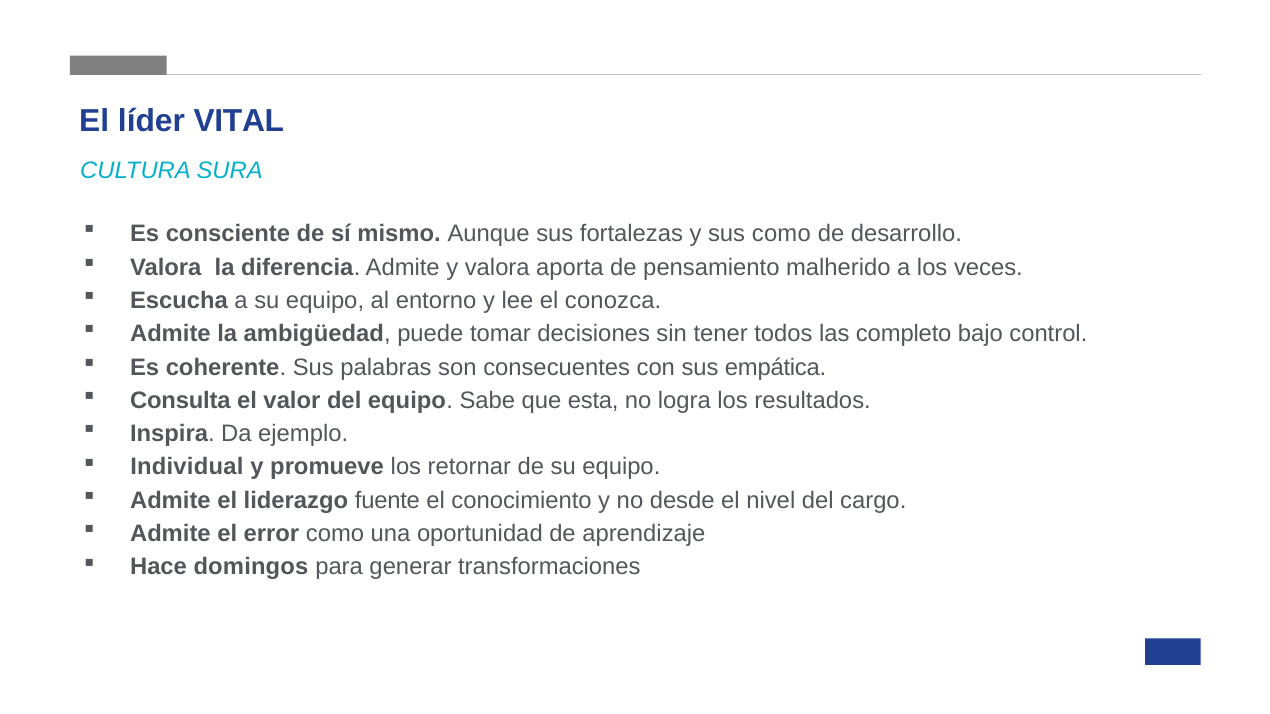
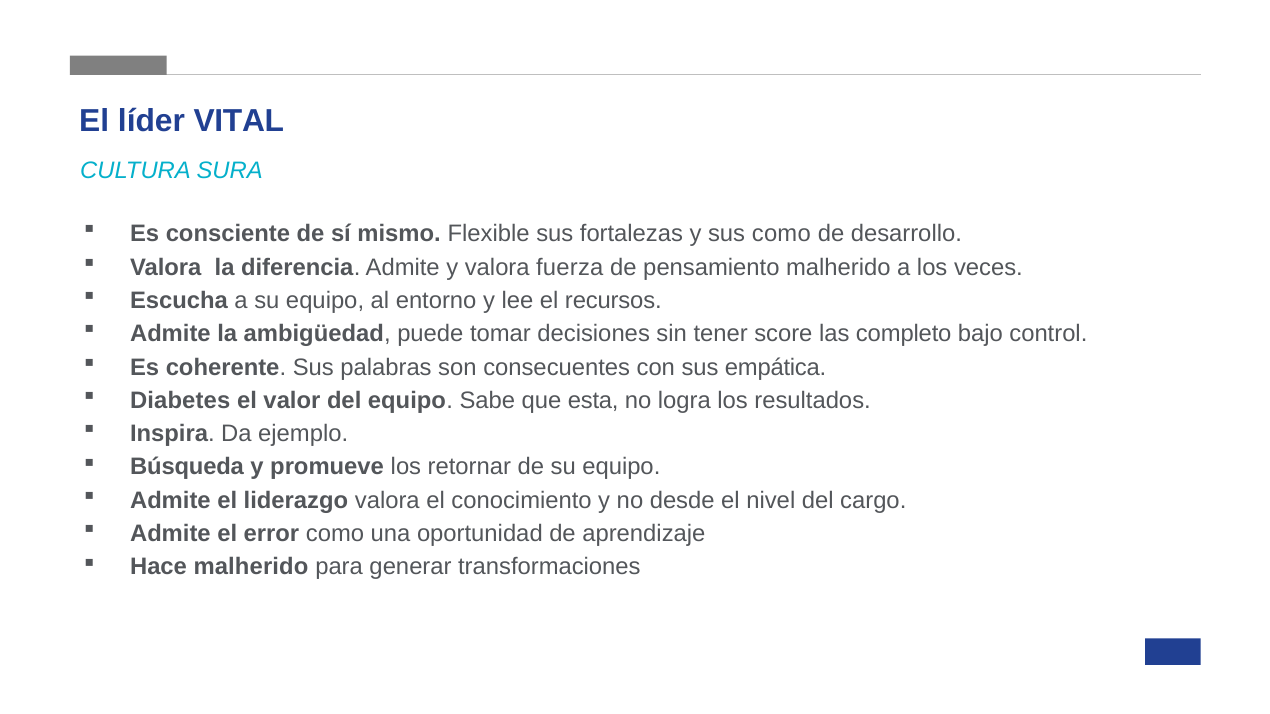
Aunque: Aunque -> Flexible (489, 234)
aporta: aporta -> fuerza (570, 267)
conozca: conozca -> recursos (613, 301)
todos: todos -> score (783, 334)
Consulta: Consulta -> Diabetes (180, 401)
Individual: Individual -> Búsqueda (187, 467)
liderazgo fuente: fuente -> valora (387, 501)
Hace domingos: domingos -> malherido (251, 567)
